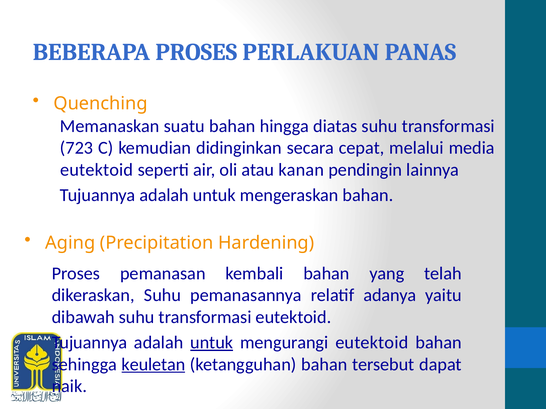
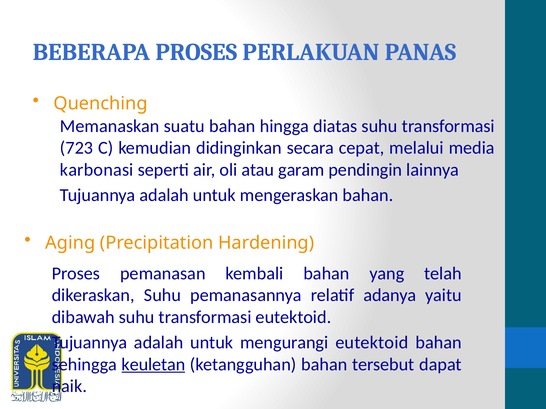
eutektoid: eutektoid -> karbonasi (97, 170)
kanan: kanan -> garam (301, 170)
untuk underline: present -> none (212, 343)
